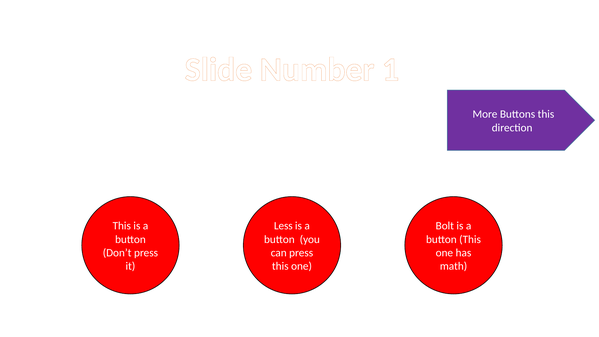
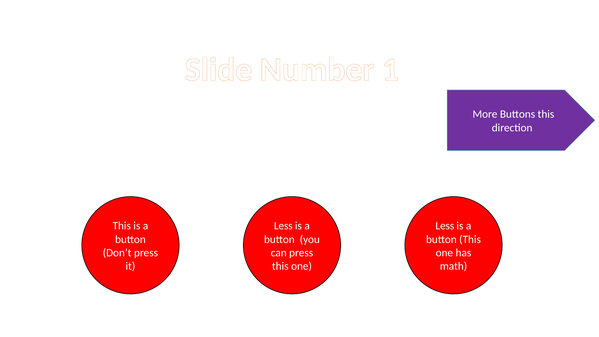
Bolt: Bolt -> Less (445, 226)
